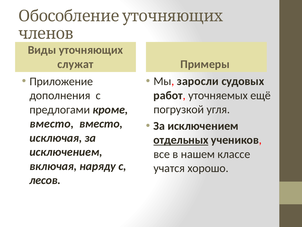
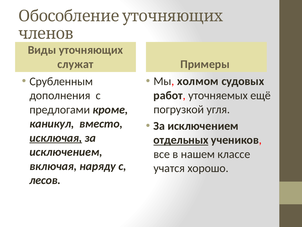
Приложение: Приложение -> Срубленным (61, 81)
заросли: заросли -> холмом (198, 81)
вместо: вместо -> каникул (52, 124)
исключая underline: none -> present (56, 138)
